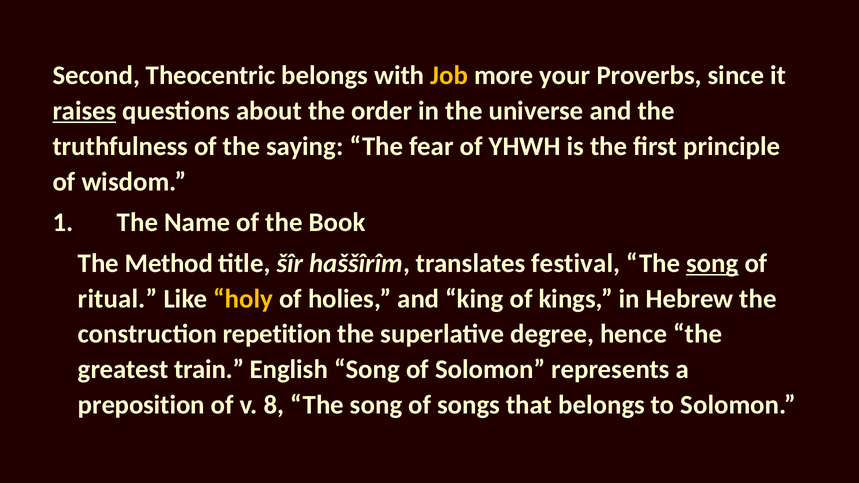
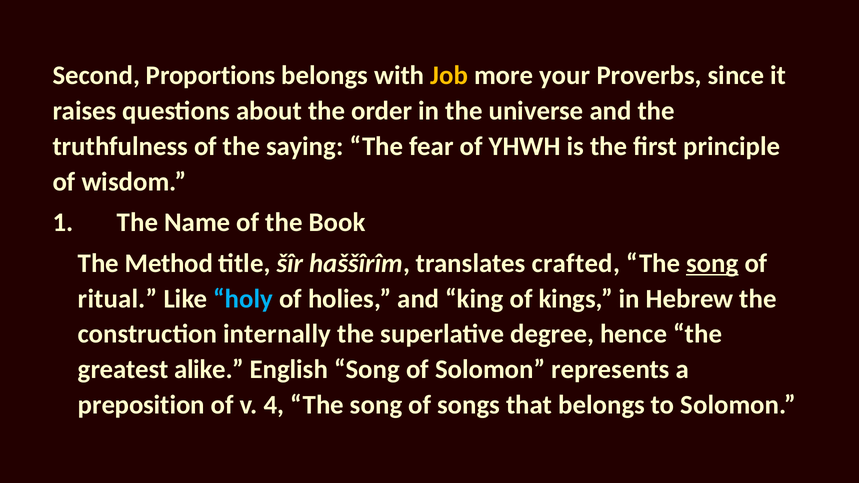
Theocentric: Theocentric -> Proportions (211, 75)
raises underline: present -> none (84, 111)
festival: festival -> crafted (576, 263)
holy colour: yellow -> light blue (243, 299)
repetition: repetition -> internally (277, 334)
train: train -> alike (209, 370)
8: 8 -> 4 (274, 405)
